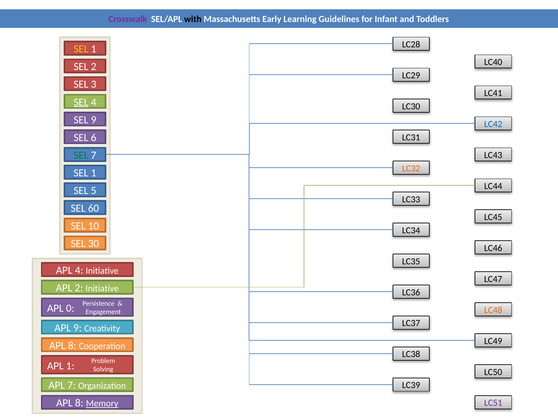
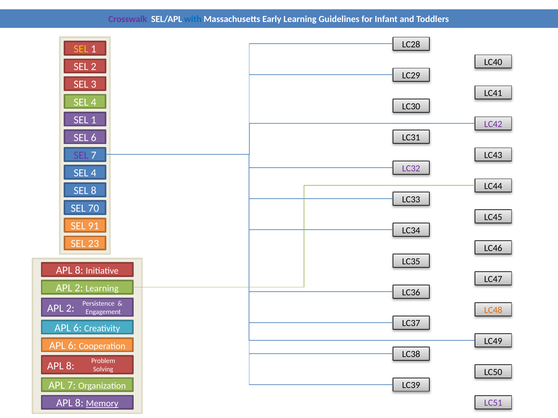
with colour: black -> blue (193, 19)
SEL underline: present -> none (81, 102)
9: 9 -> 1 (94, 120)
LC42 colour: blue -> purple (493, 124)
SEL colour: green -> purple (81, 155)
LC32 colour: orange -> purple (411, 169)
1: 1 -> 4 (94, 173)
SEL 5: 5 -> 8 (94, 191)
60: 60 -> 70 (94, 209)
10: 10 -> 91 (94, 226)
30: 30 -> 23 (94, 244)
4: 4 -> 8 (79, 271)
2 Initiative: Initiative -> Learning (102, 289)
0: 0 -> 2 (70, 309)
9: 9 -> 6 (78, 328)
8: 8 -> 6 (72, 346)
1: 1 -> 8 (70, 366)
